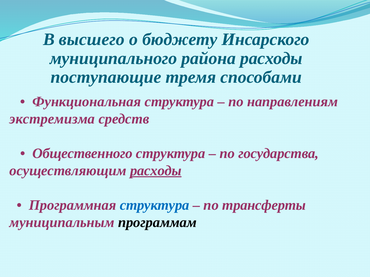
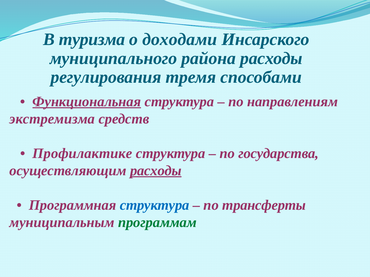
высшего: высшего -> туризма (92, 40)
бюджету: бюджету -> доходами (180, 40)
поступающие: поступающие -> регулирования (106, 77)
Функциональная underline: none -> present (87, 102)
Общественного: Общественного -> Профилактике (82, 154)
программам colour: black -> green (157, 223)
